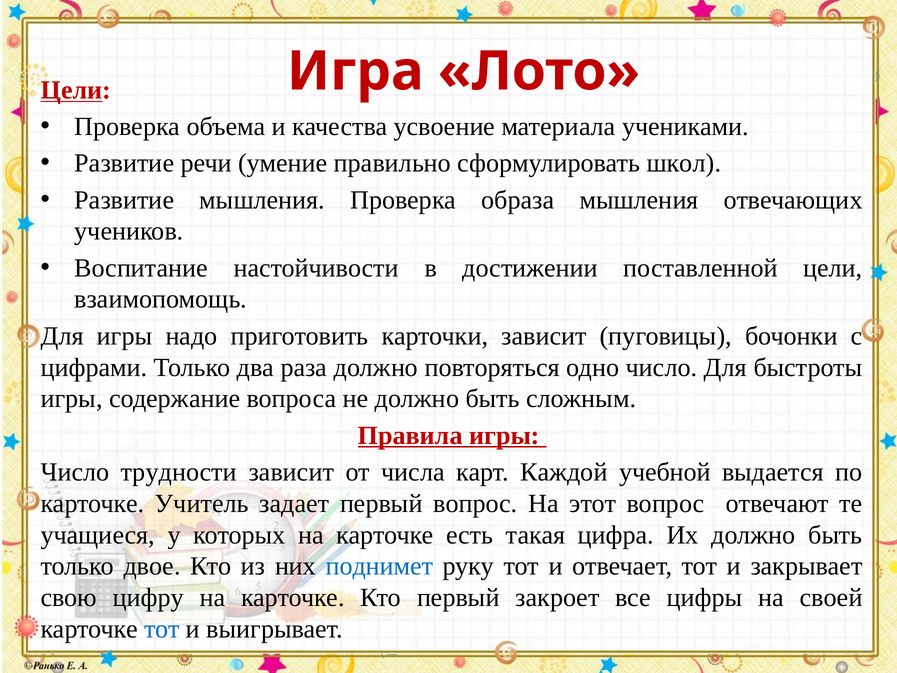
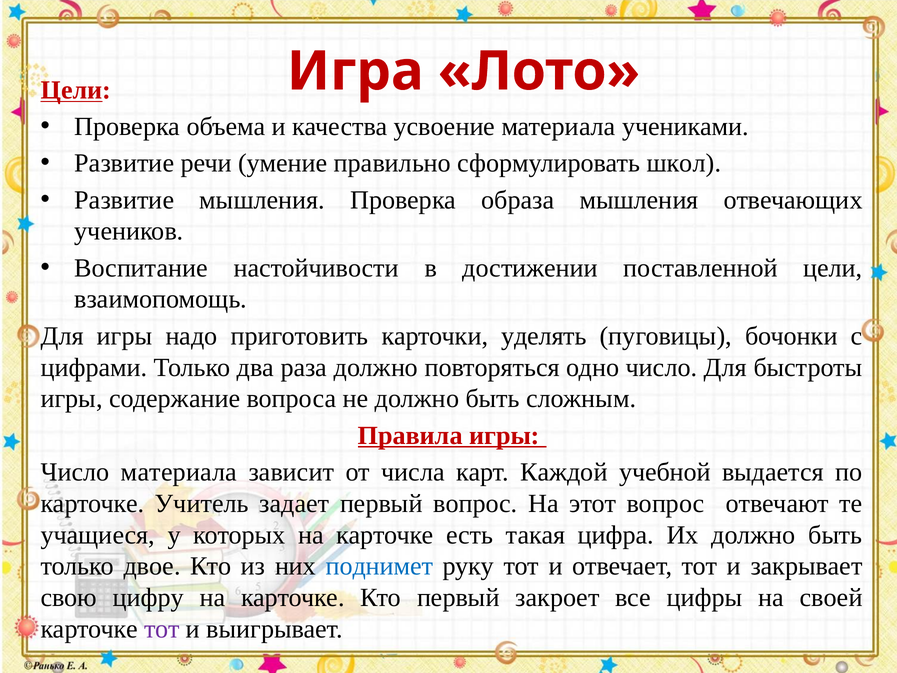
карточки зависит: зависит -> уделять (544, 336)
Число трудности: трудности -> материала (179, 472)
тот colour: blue -> purple (162, 629)
